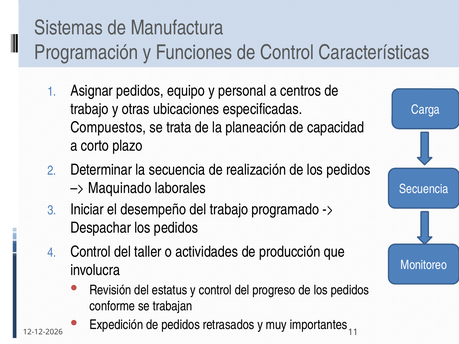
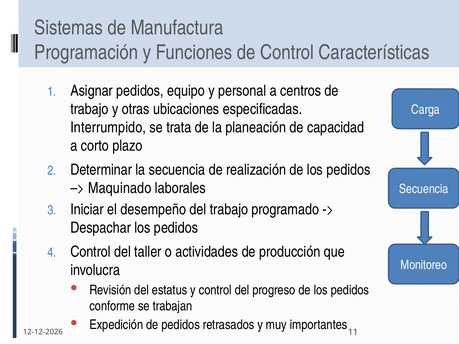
Compuestos: Compuestos -> Interrumpido (108, 127)
